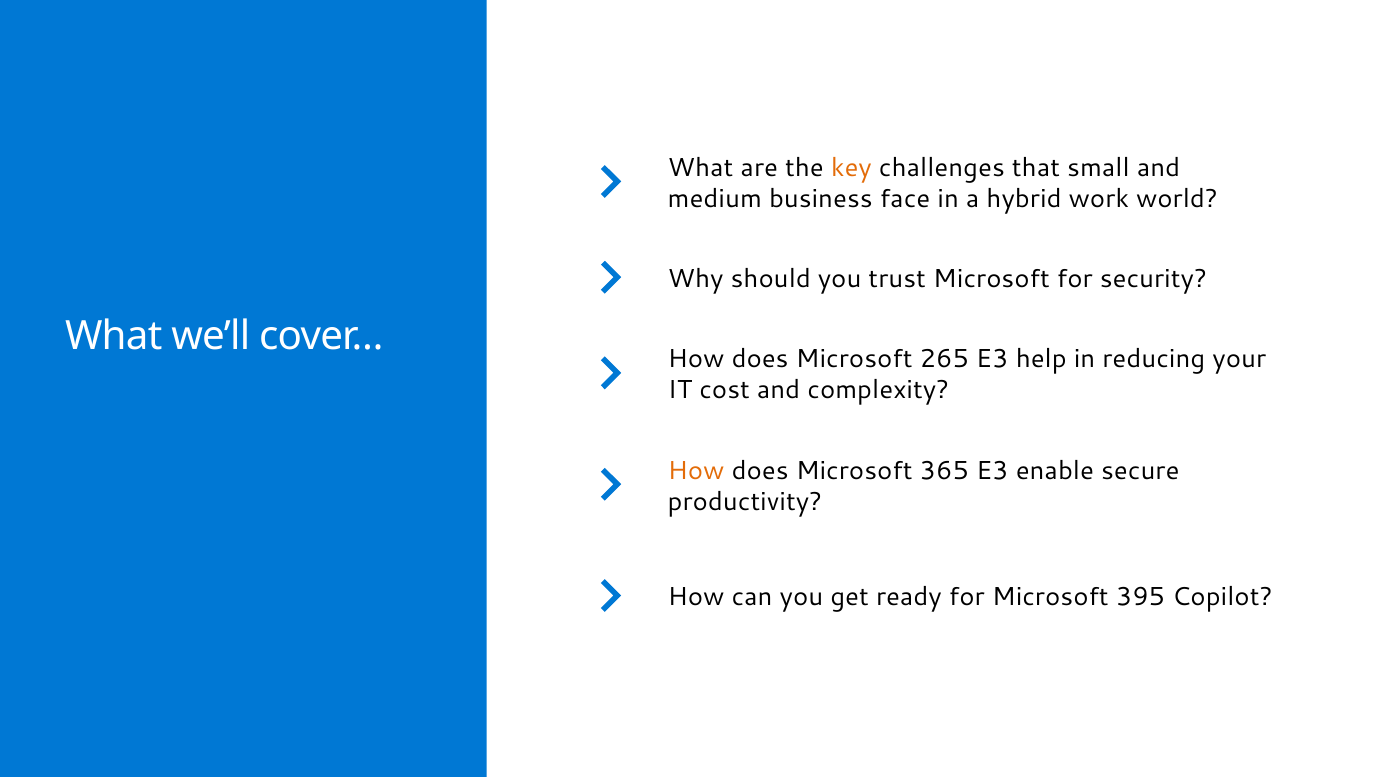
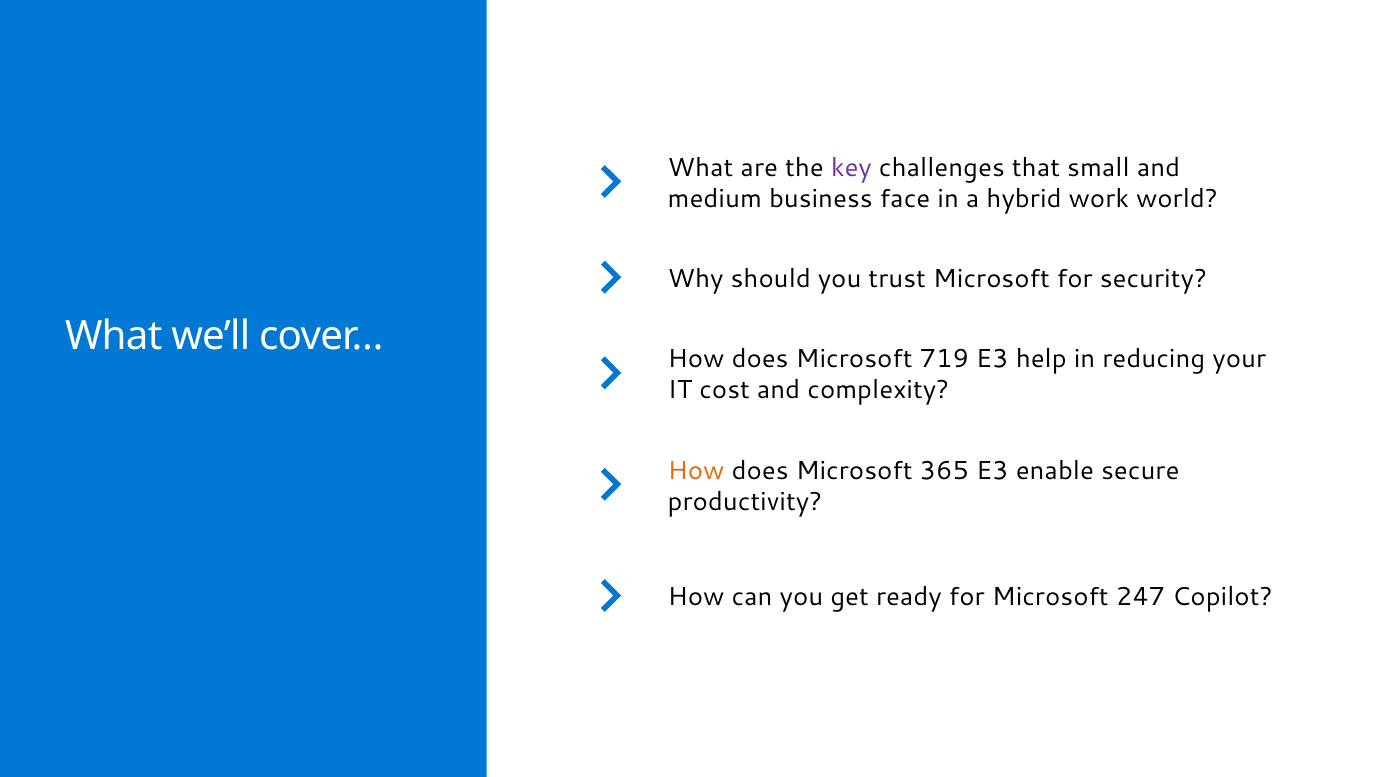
key colour: orange -> purple (851, 168)
265: 265 -> 719 (944, 359)
395: 395 -> 247 (1141, 598)
